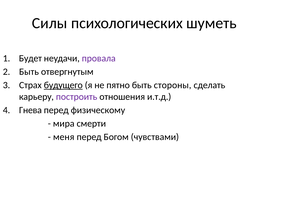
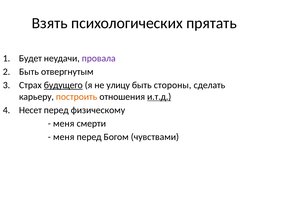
Силы: Силы -> Взять (50, 23)
шуметь: шуметь -> прятать (212, 23)
пятно: пятно -> улицу (118, 85)
построить colour: purple -> orange (77, 97)
и.т.д underline: none -> present (159, 97)
Гнева: Гнева -> Несет (30, 110)
мира: мира -> меня (64, 124)
